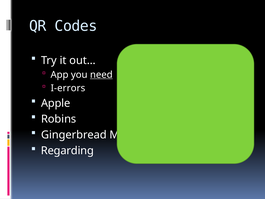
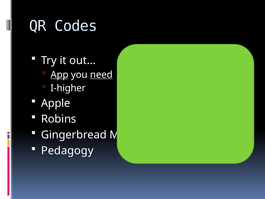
App underline: none -> present (60, 75)
I-errors: I-errors -> I-higher (68, 88)
Regarding: Regarding -> Pedagogy (67, 151)
